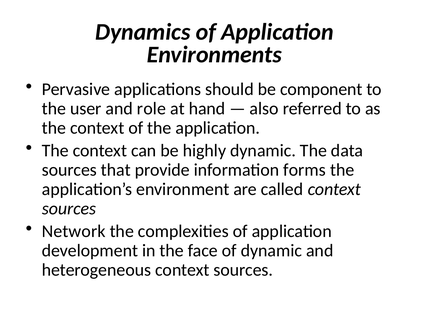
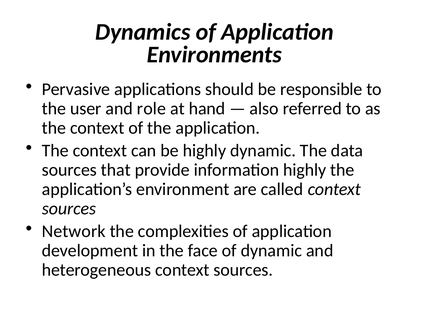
component: component -> responsible (321, 89)
information forms: forms -> highly (305, 170)
